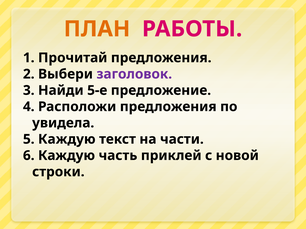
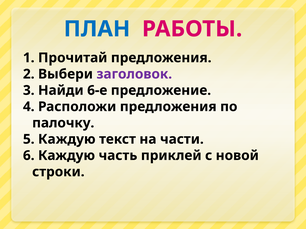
ПЛАН colour: orange -> blue (97, 29)
5-е: 5-е -> 6-е (97, 91)
увидела: увидела -> палочку (63, 123)
